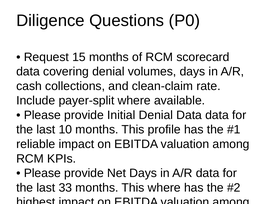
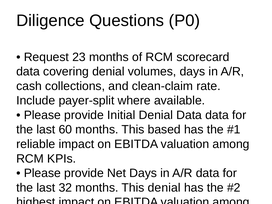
15: 15 -> 23 (79, 57)
10: 10 -> 60 (65, 130)
profile: profile -> based (164, 130)
33: 33 -> 32 (65, 188)
This where: where -> denial (164, 188)
